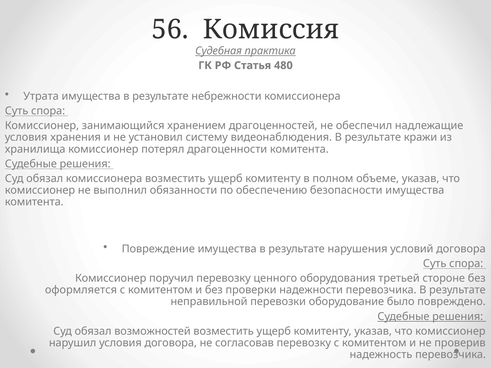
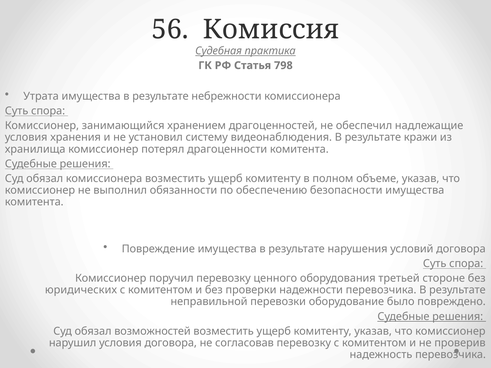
480: 480 -> 798 (283, 66)
оформляется: оформляется -> юридических (81, 290)
